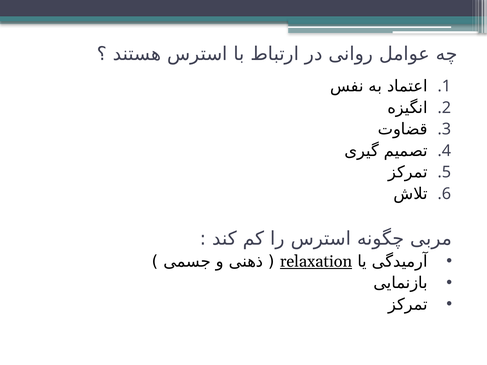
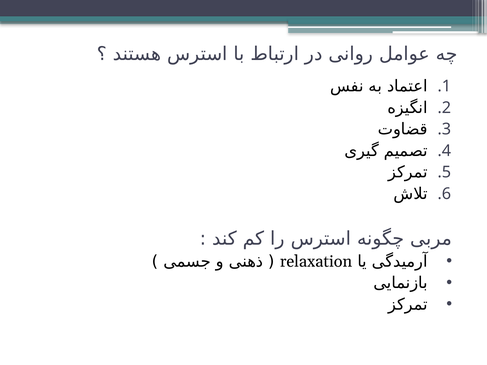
relaxation underline: present -> none (316, 262)
